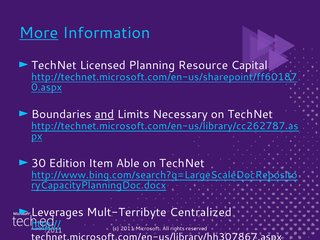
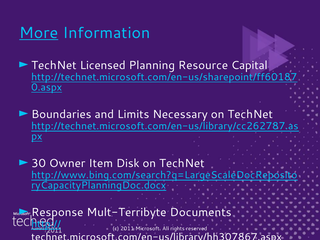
and underline: present -> none (104, 114)
Edition: Edition -> Owner (67, 163)
Able: Able -> Disk (128, 163)
Leverages: Leverages -> Response (57, 212)
Centralized: Centralized -> Documents (201, 212)
